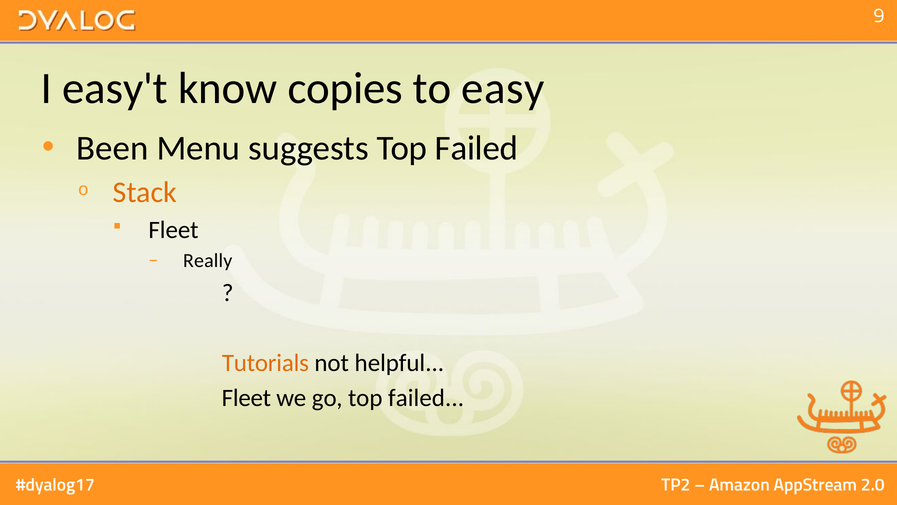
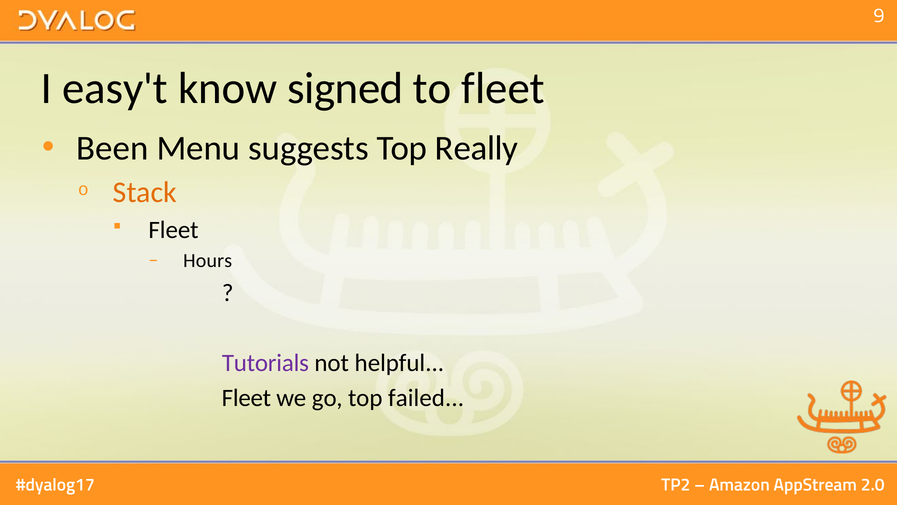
copies: copies -> signed (345, 88)
to easy: easy -> fleet (503, 88)
suggests Top Failed: Failed -> Really (477, 148)
Really: Really -> Hours (208, 261)
Tutorials colour: orange -> purple (265, 363)
